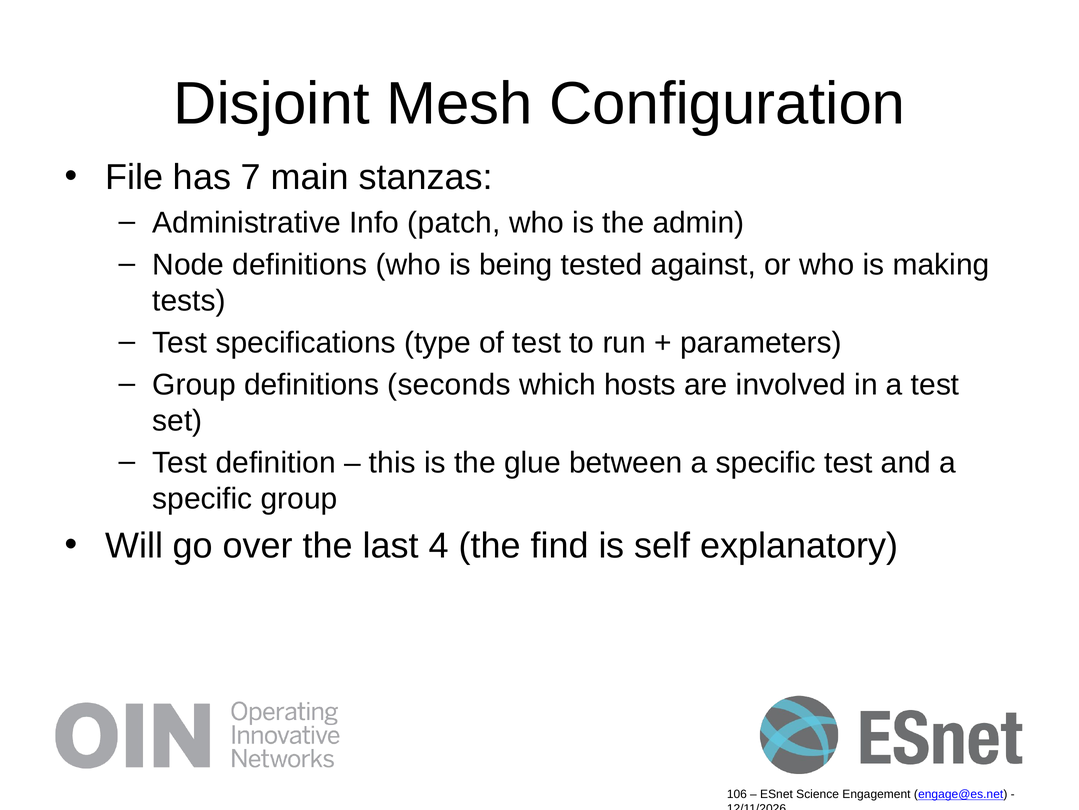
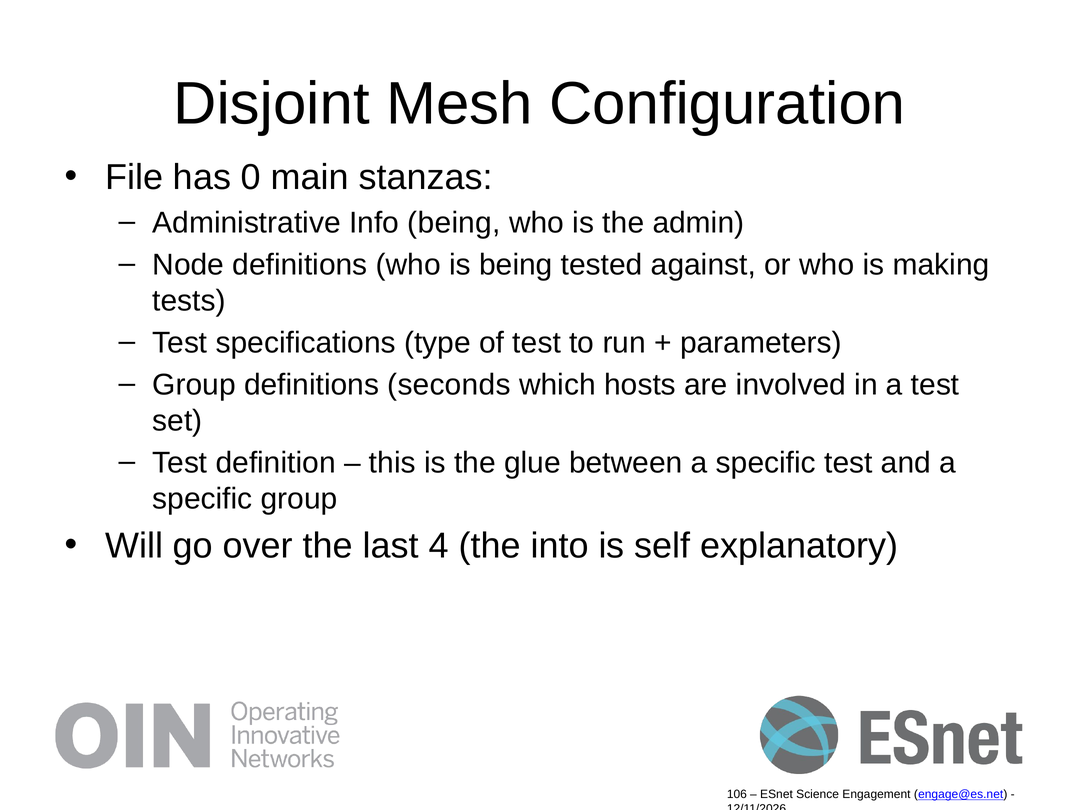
7: 7 -> 0 (251, 177)
Info patch: patch -> being (454, 223)
find: find -> into (560, 546)
